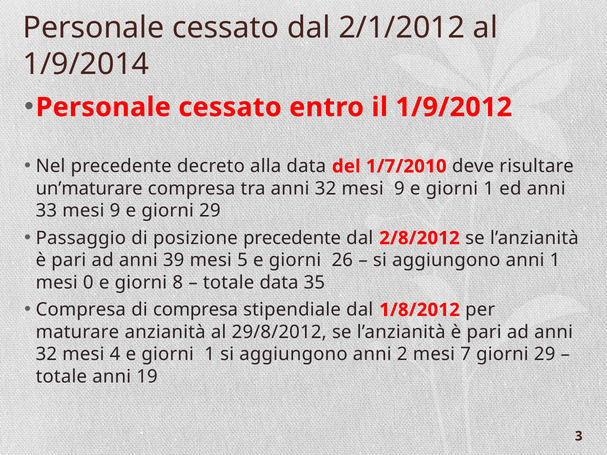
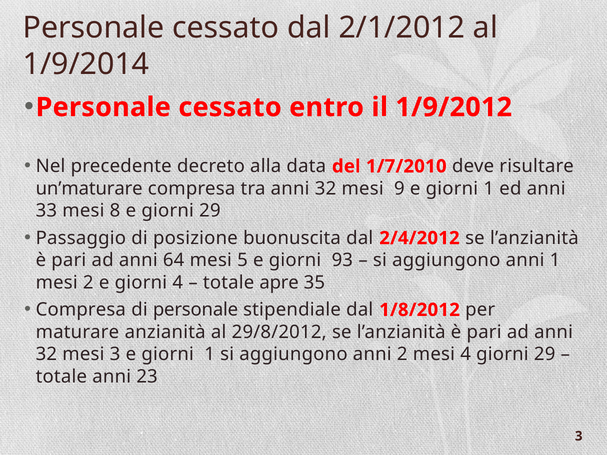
33 mesi 9: 9 -> 8 (115, 211)
posizione precedente: precedente -> buonuscita (292, 238)
2/8/2012: 2/8/2012 -> 2/4/2012 (419, 238)
39: 39 -> 64 (174, 260)
26: 26 -> 93 (342, 260)
mesi 0: 0 -> 2 (88, 283)
giorni 8: 8 -> 4 (178, 283)
totale data: data -> apre (279, 283)
di compresa: compresa -> personale (196, 310)
mesi 4: 4 -> 3 (115, 355)
mesi 7: 7 -> 4 (466, 355)
19: 19 -> 23 (147, 377)
